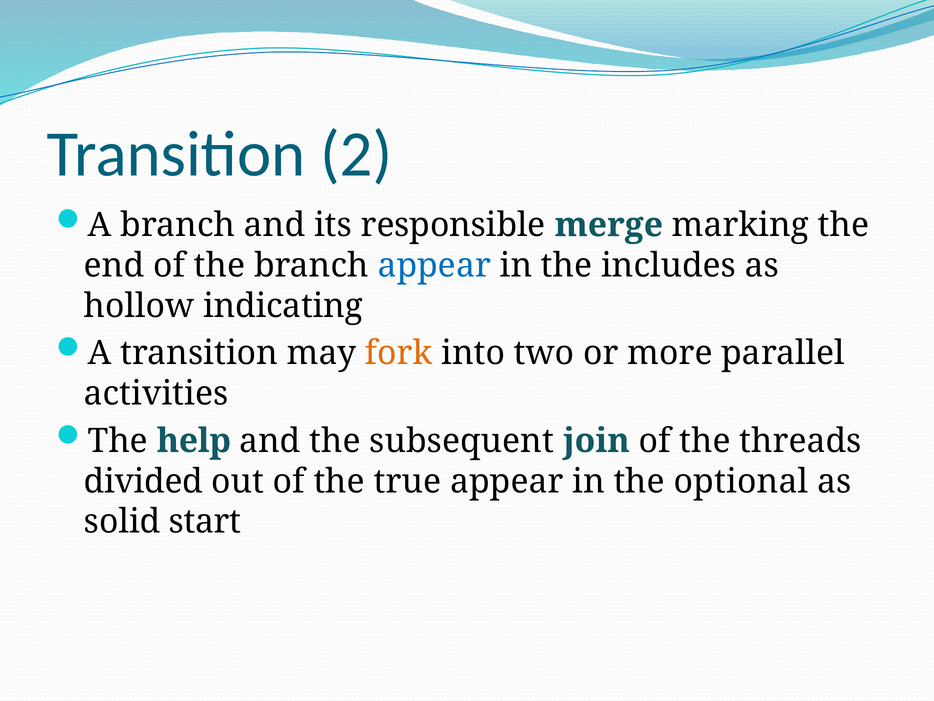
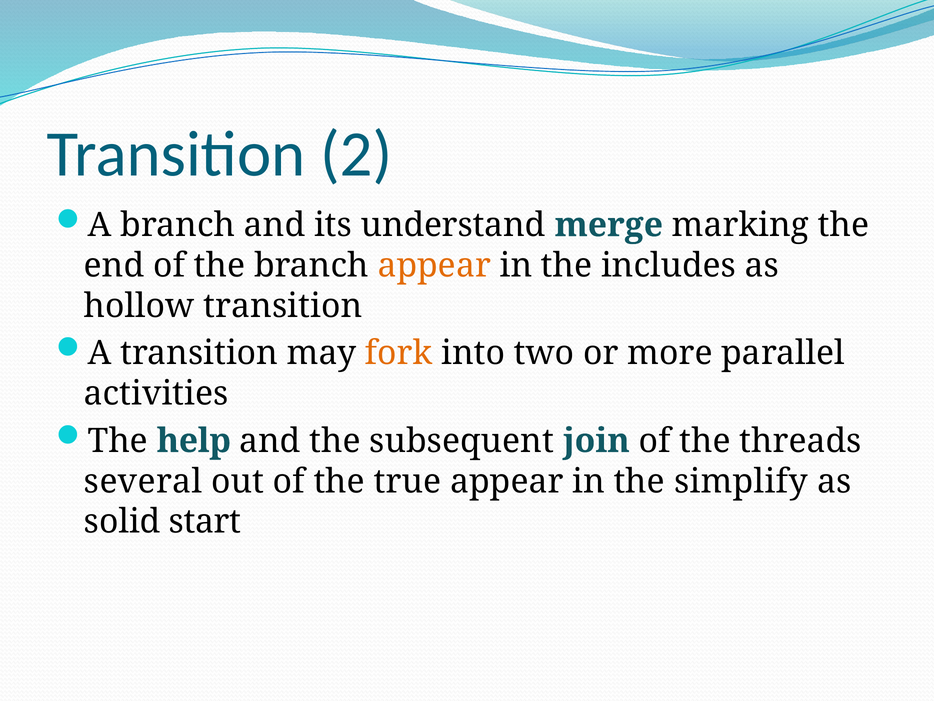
responsible: responsible -> understand (453, 225)
appear colour: blue -> orange (434, 265)
hollow indicating: indicating -> transition (283, 306)
divided: divided -> several (143, 481)
optional: optional -> simplify (741, 481)
